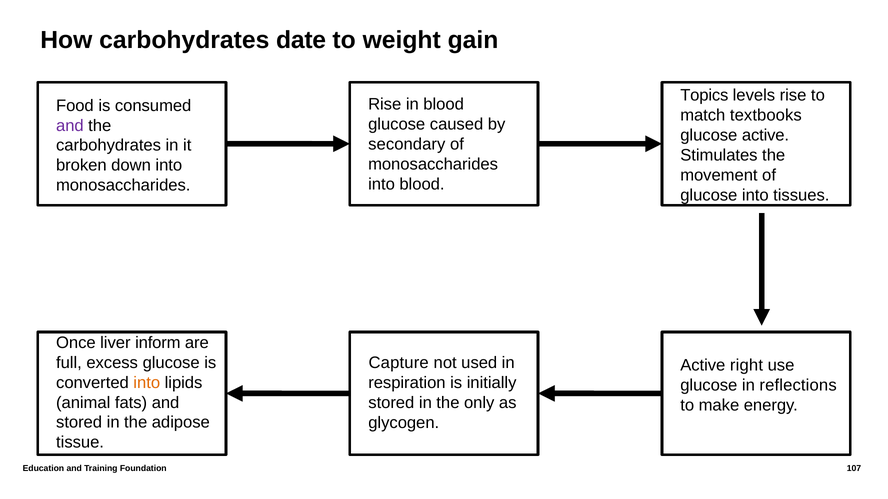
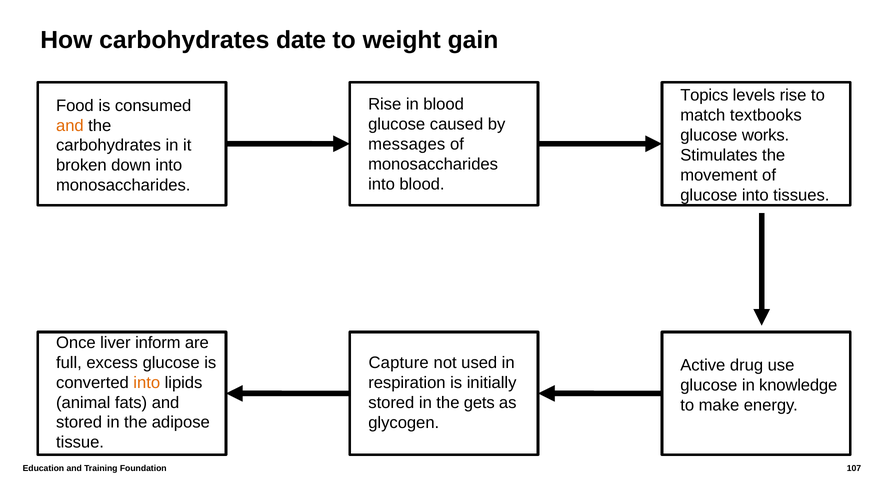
and colour: purple -> orange (70, 126)
glucose active: active -> works (766, 135)
secondary: secondary -> messages (407, 144)
right: right -> drug (747, 366)
reflections: reflections -> knowledge (798, 386)
only: only -> gets (479, 403)
